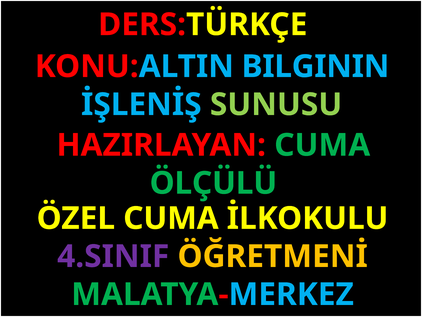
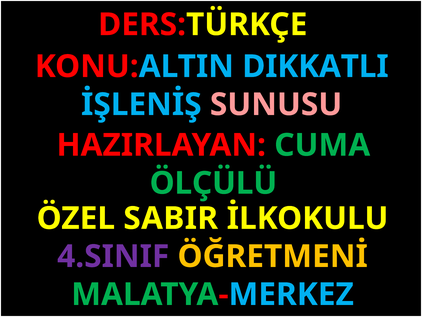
BILGININ: BILGININ -> DIKKATLI (315, 66)
SUNUSU colour: light green -> pink (276, 104)
ÖZEL CUMA: CUMA -> SABIR (171, 218)
